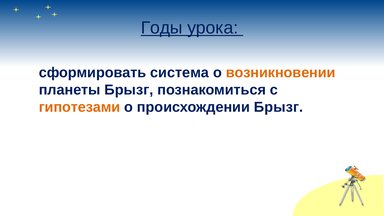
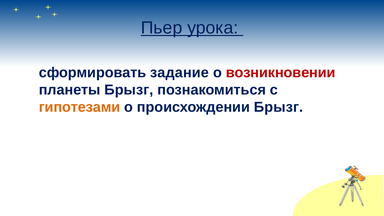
Годы: Годы -> Пьер (162, 28)
система: система -> задание (180, 73)
возникновении colour: orange -> red (281, 73)
